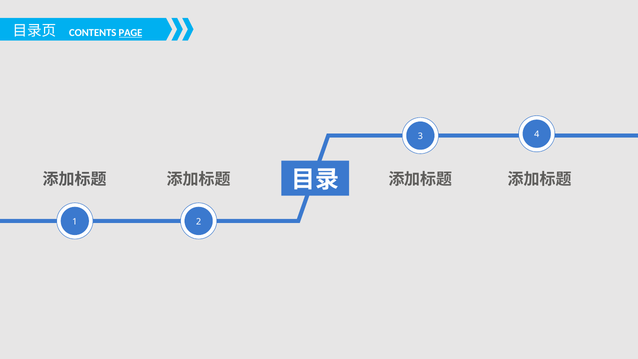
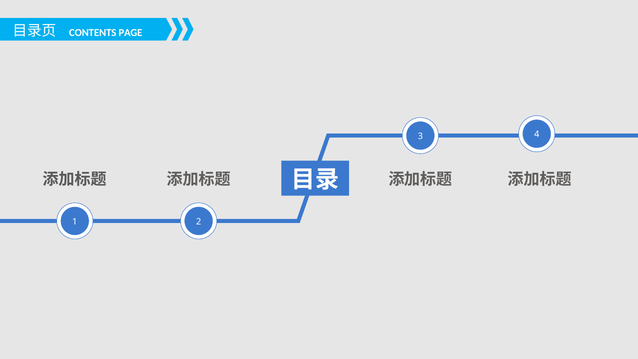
PAGE underline: present -> none (130, 33)
